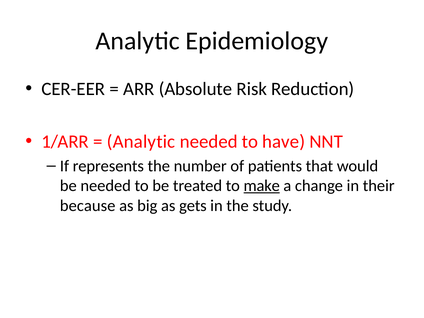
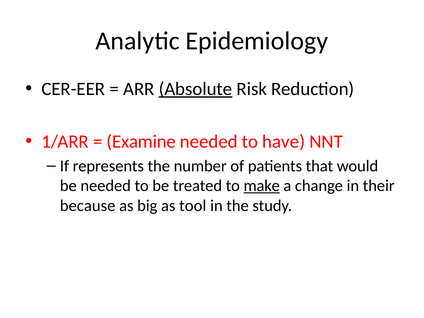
Absolute underline: none -> present (195, 89)
Analytic: Analytic -> Examine (141, 142)
gets: gets -> tool (193, 206)
